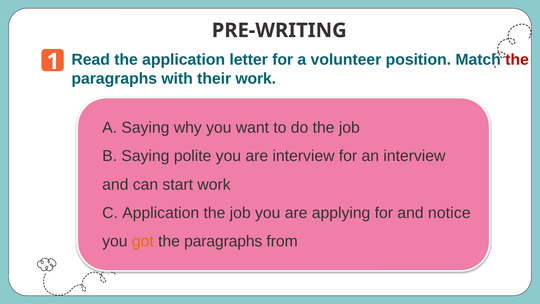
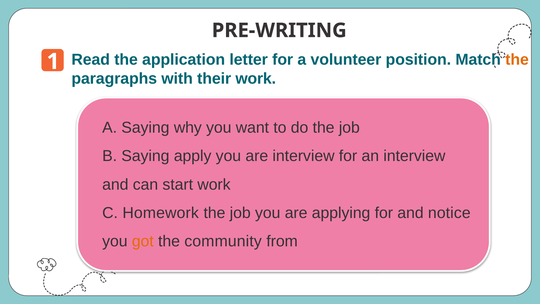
the colour: red -> orange (517, 60)
polite: polite -> apply (193, 156)
C Application: Application -> Homework (161, 213)
paragraphs: paragraphs -> community (223, 241)
